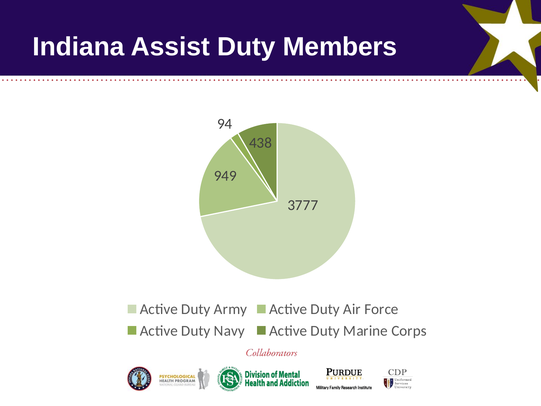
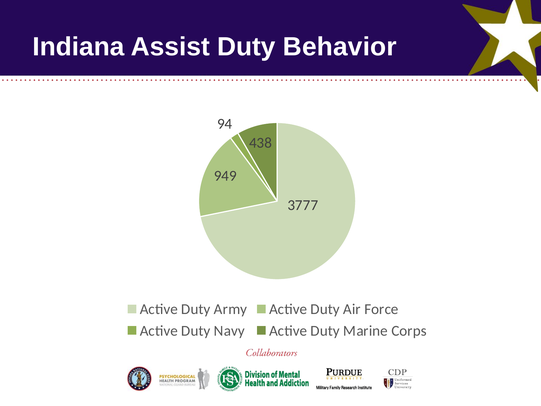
Members: Members -> Behavior (340, 47)
